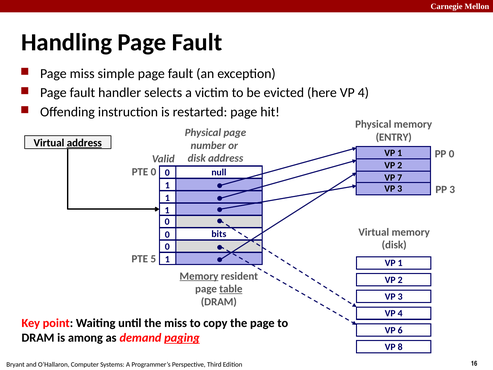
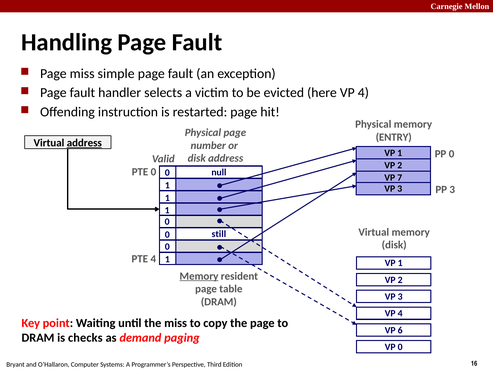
bits: bits -> still (219, 234)
PTE 5: 5 -> 4 (153, 259)
table underline: present -> none (231, 289)
among: among -> checks (85, 338)
paging underline: present -> none (182, 338)
VP 8: 8 -> 0 (400, 347)
